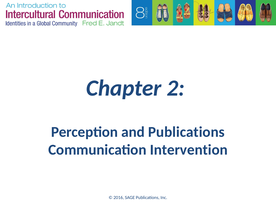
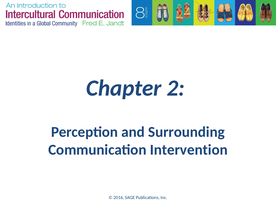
and Publications: Publications -> Surrounding (186, 132)
